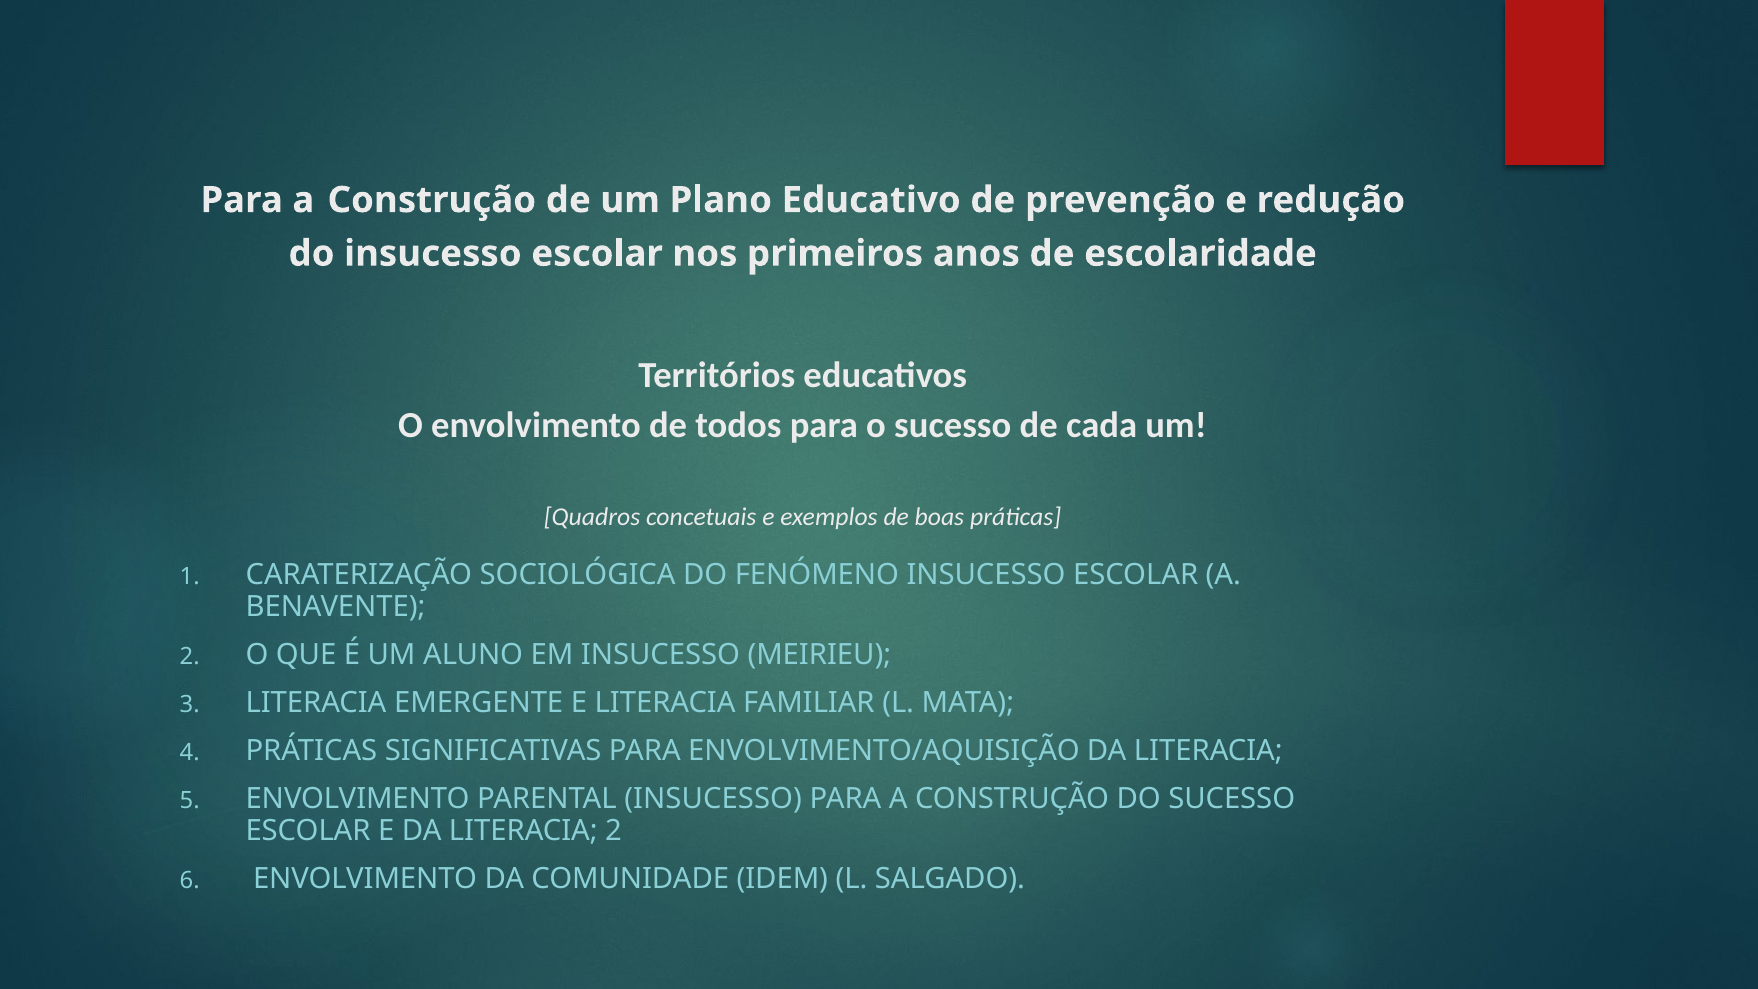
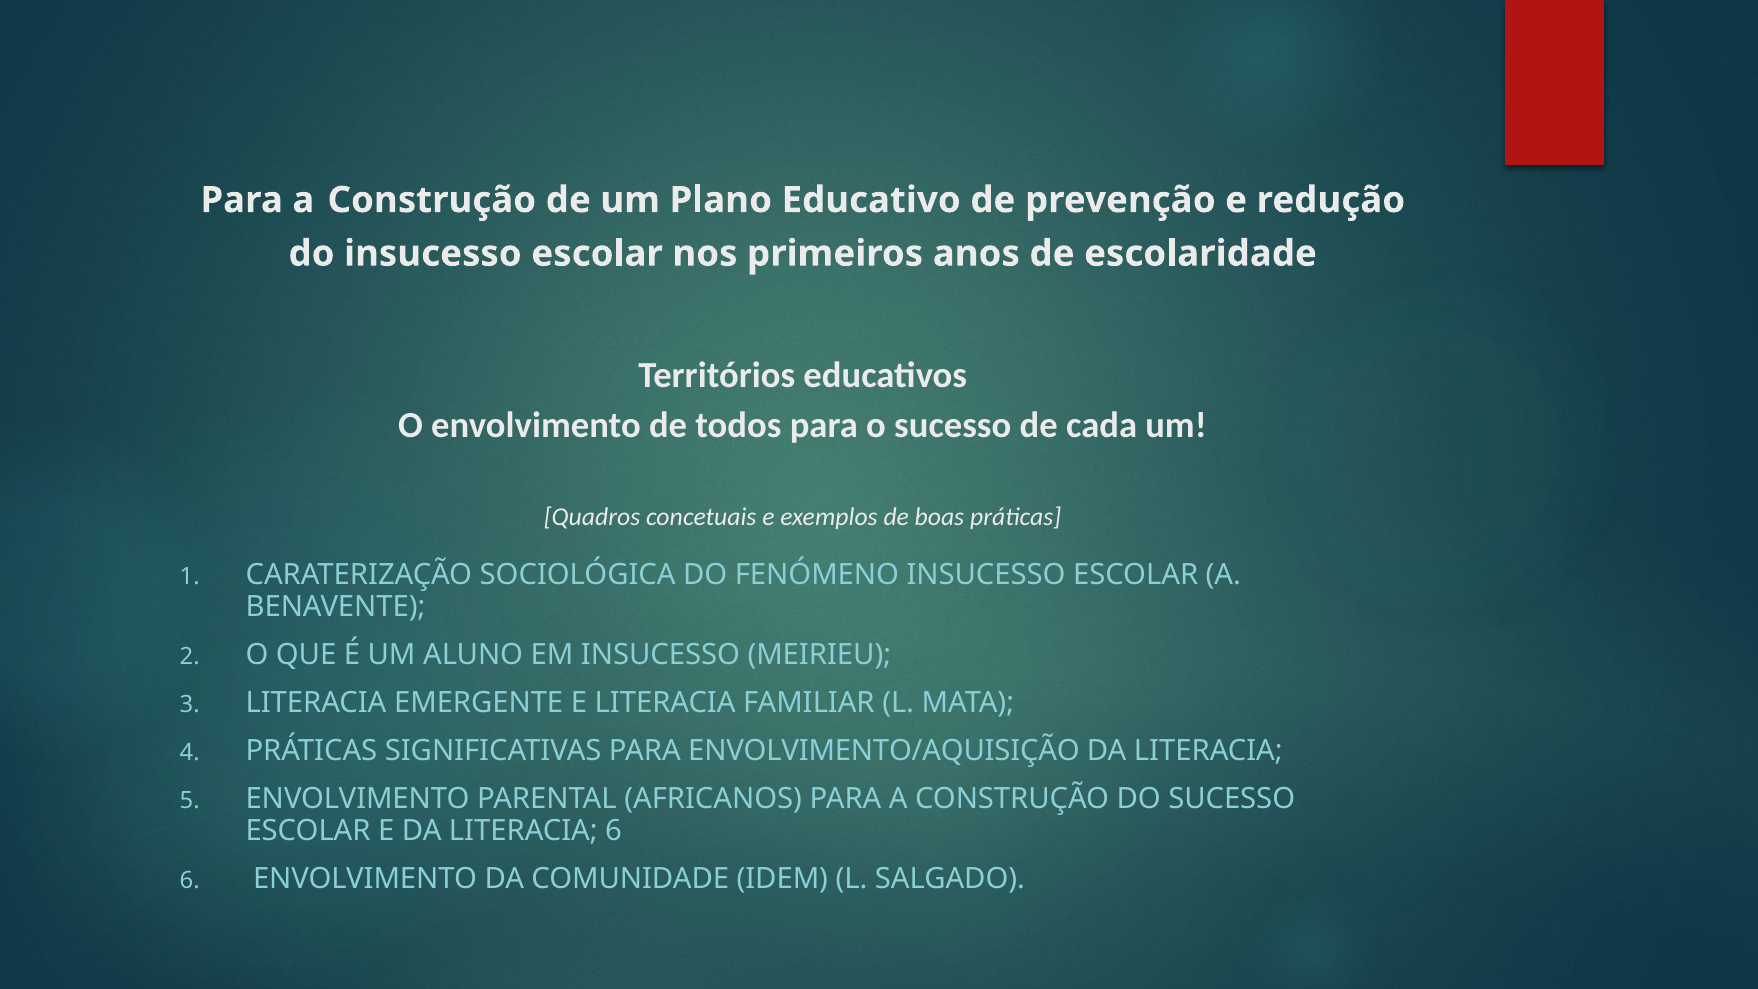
PARENTAL INSUCESSO: INSUCESSO -> AFRICANOS (713, 799)
LITERACIA 2: 2 -> 6 (614, 831)
